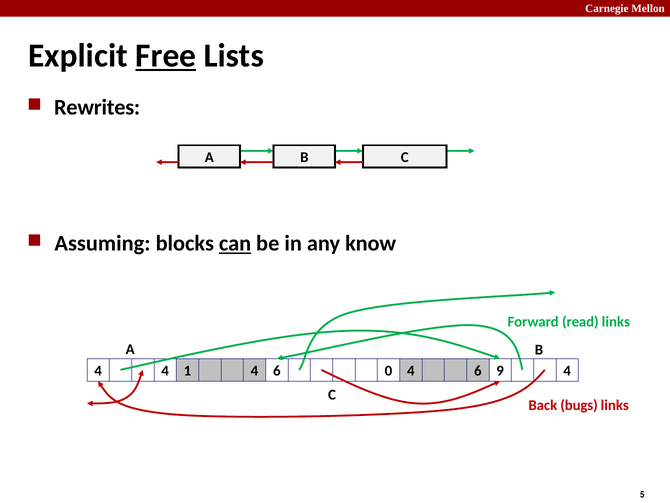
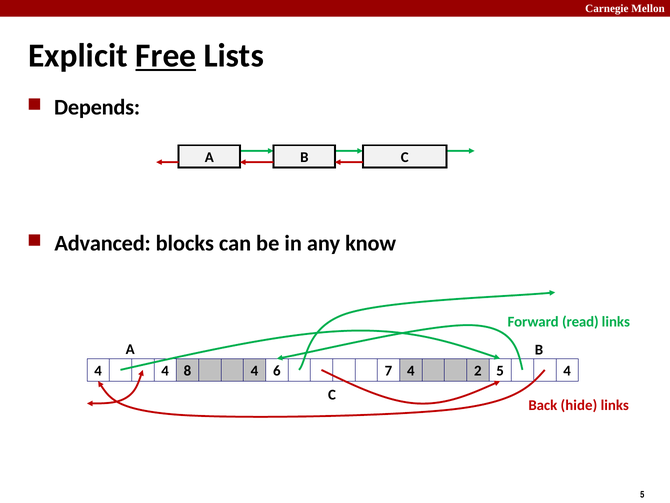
Rewrites: Rewrites -> Depends (97, 107)
Assuming: Assuming -> Advanced (103, 243)
can underline: present -> none (235, 243)
1: 1 -> 8 (187, 371)
0: 0 -> 7 (388, 371)
4 6: 6 -> 2 (478, 371)
6 9: 9 -> 5 (500, 371)
bugs: bugs -> hide (579, 405)
